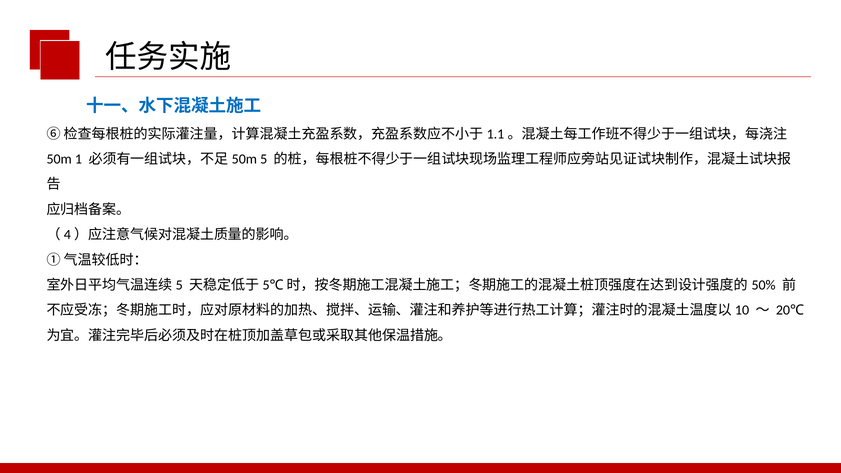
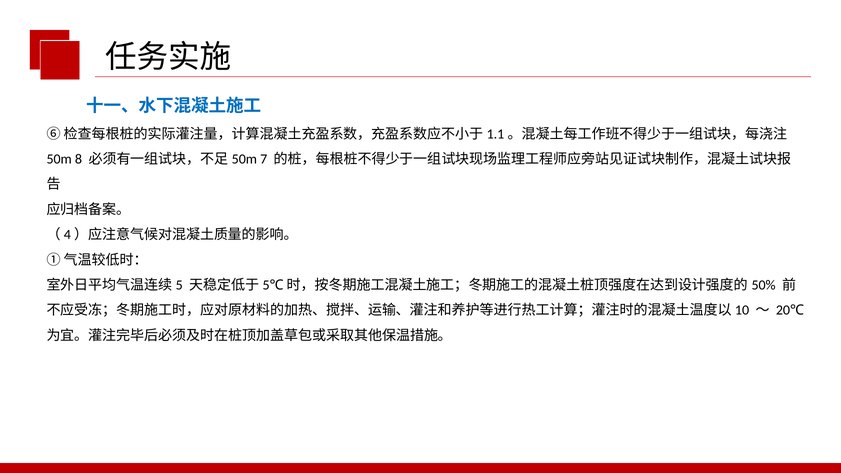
1: 1 -> 8 (78, 159)
5: 5 -> 7 (264, 159)
